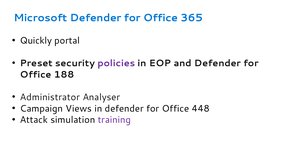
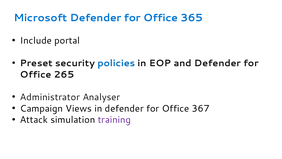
Quickly: Quickly -> Include (36, 41)
policies colour: purple -> blue (116, 63)
188: 188 -> 265 (64, 74)
448: 448 -> 367 (201, 108)
